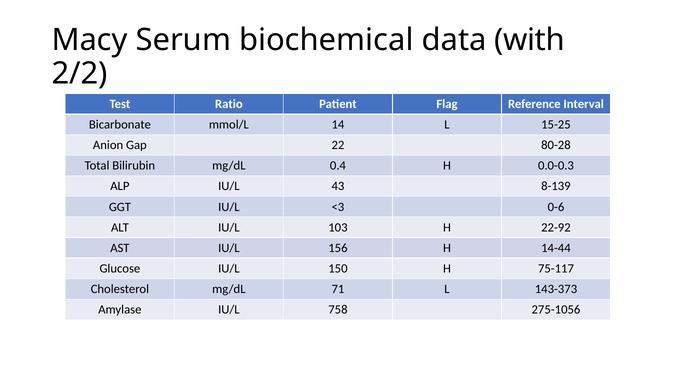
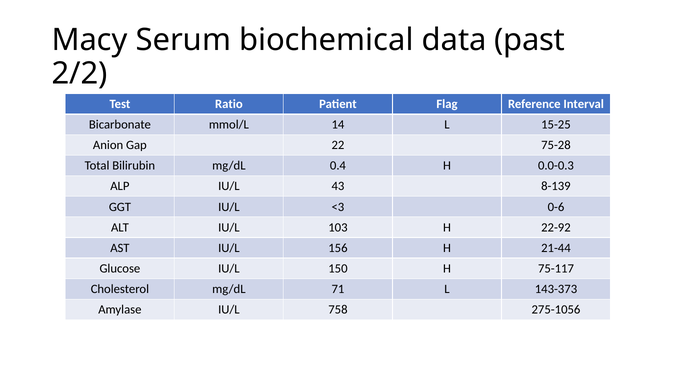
with: with -> past (530, 40)
80-28: 80-28 -> 75-28 (556, 145)
14-44: 14-44 -> 21-44 (556, 248)
